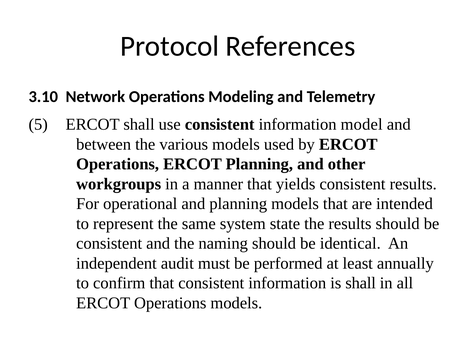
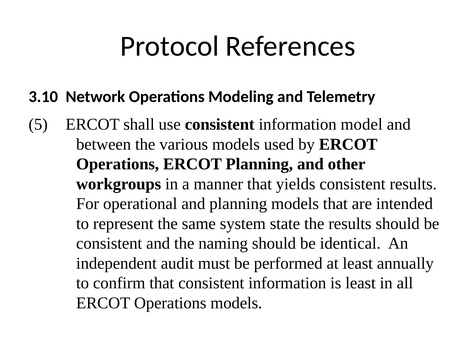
is shall: shall -> least (361, 283)
